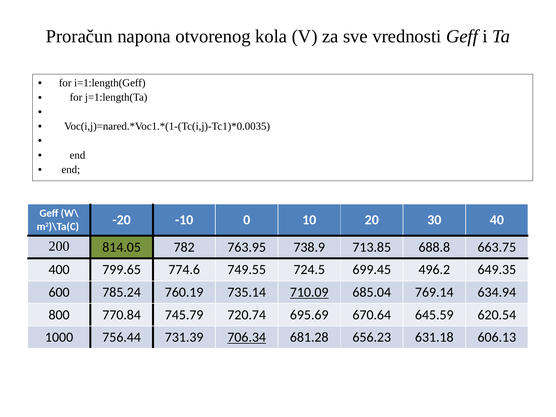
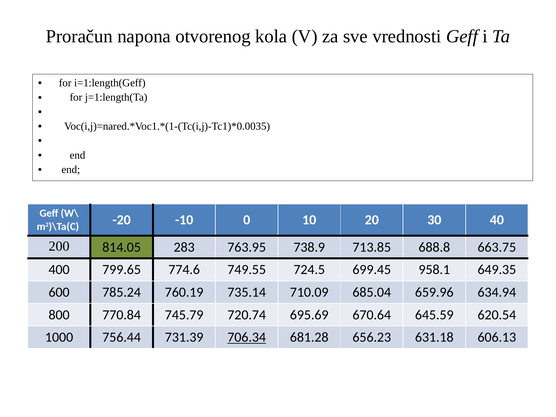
782: 782 -> 283 (184, 247)
496.2: 496.2 -> 958.1 (434, 270)
710.09 underline: present -> none (309, 292)
769.14: 769.14 -> 659.96 (434, 292)
